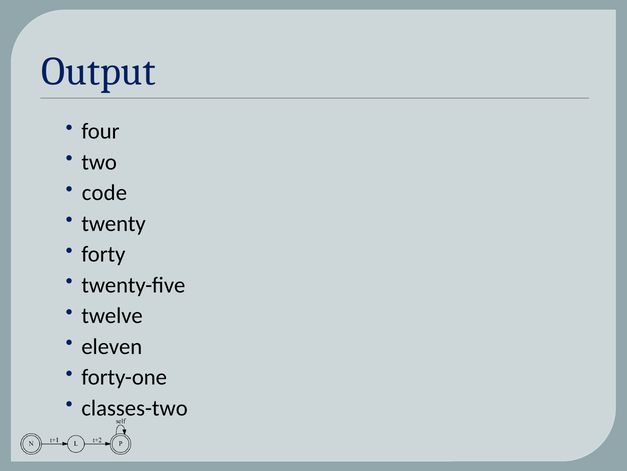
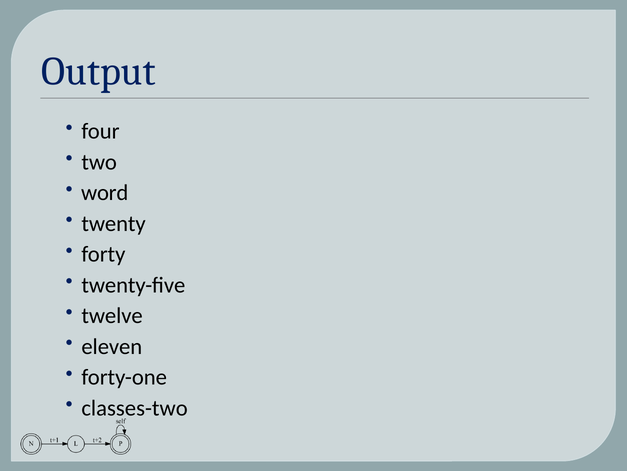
code: code -> word (105, 193)
